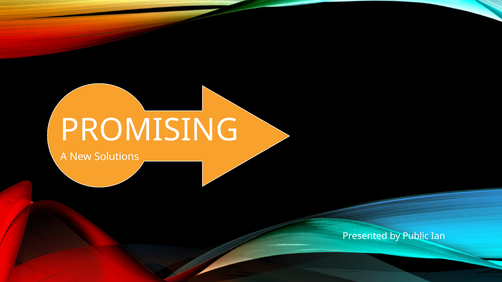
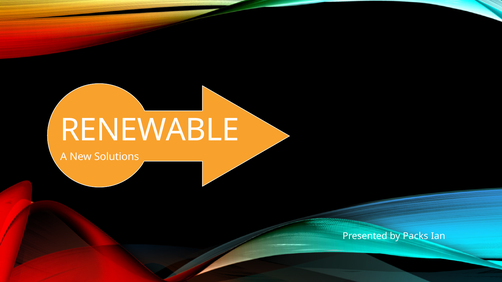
PROMISING: PROMISING -> RENEWABLE (150, 130)
Public: Public -> Packs (416, 237)
